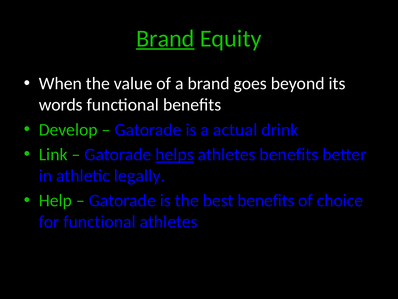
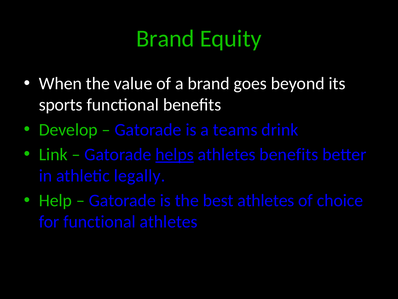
Brand underline: present -> none (165, 39)
words: words -> sports (61, 105)
actual: actual -> teams (235, 129)
best benefits: benefits -> athletes (266, 200)
